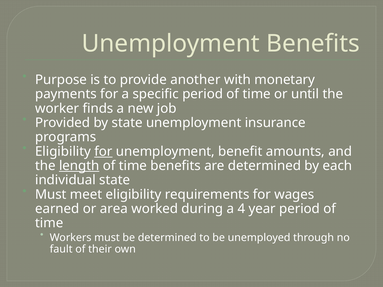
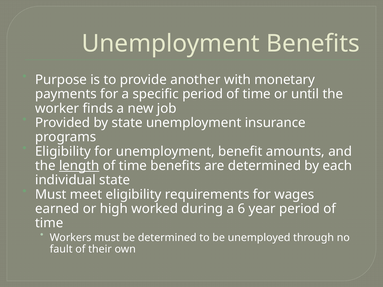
for underline: present -> none (103, 152)
area: area -> high (114, 209)
4: 4 -> 6 (241, 209)
